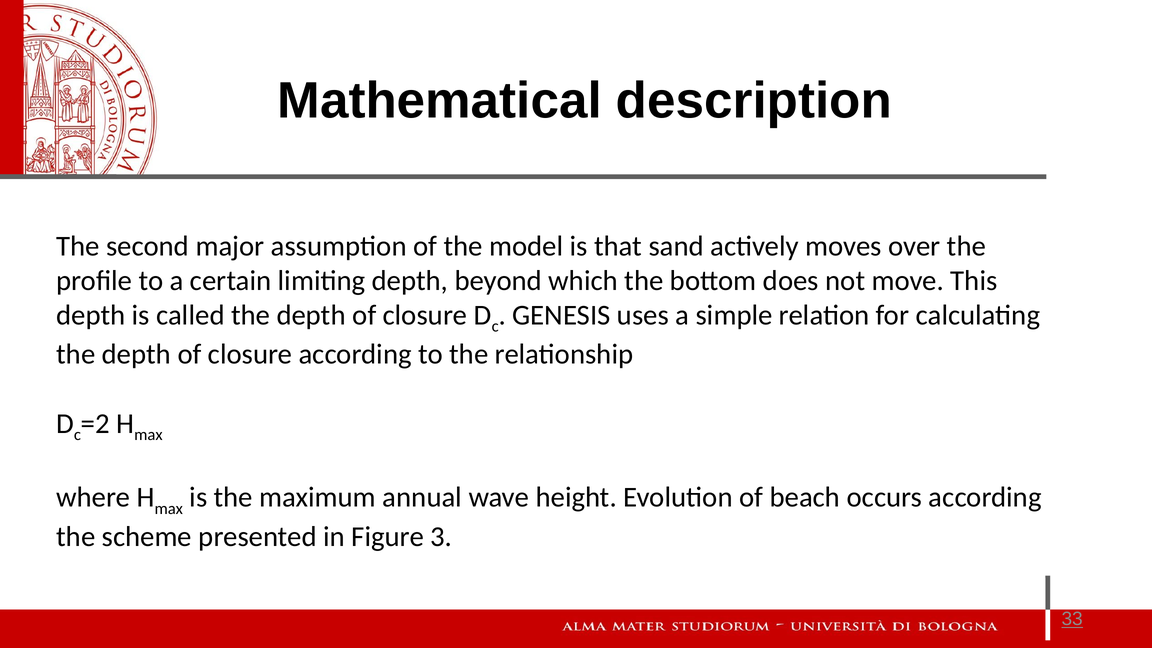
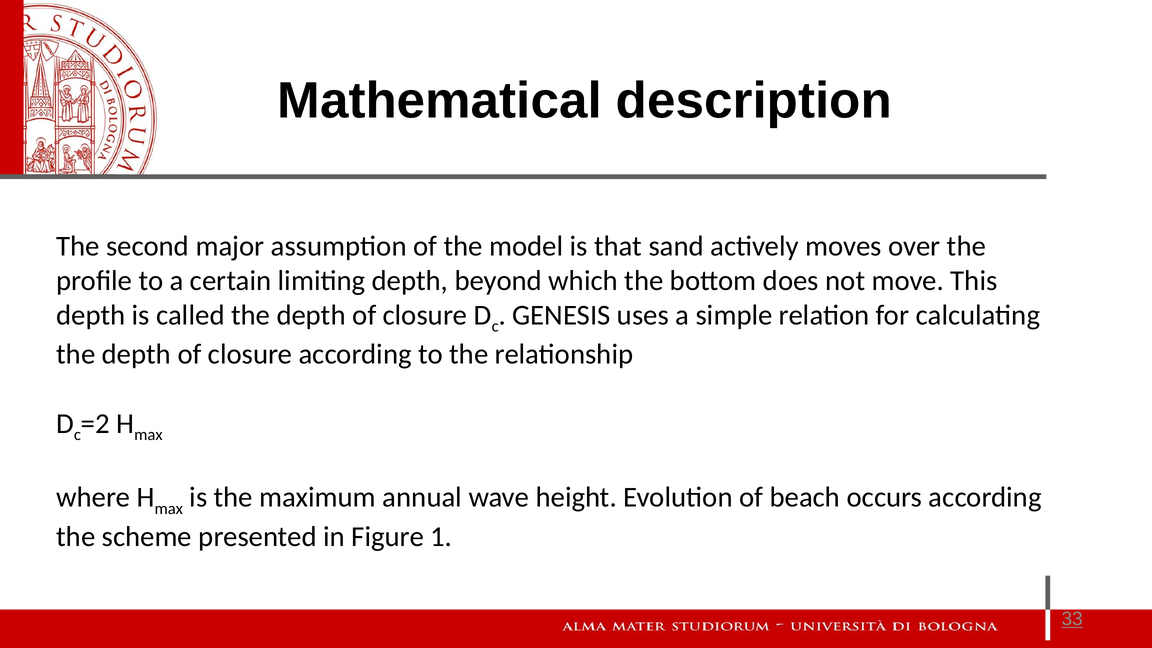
3: 3 -> 1 (441, 537)
